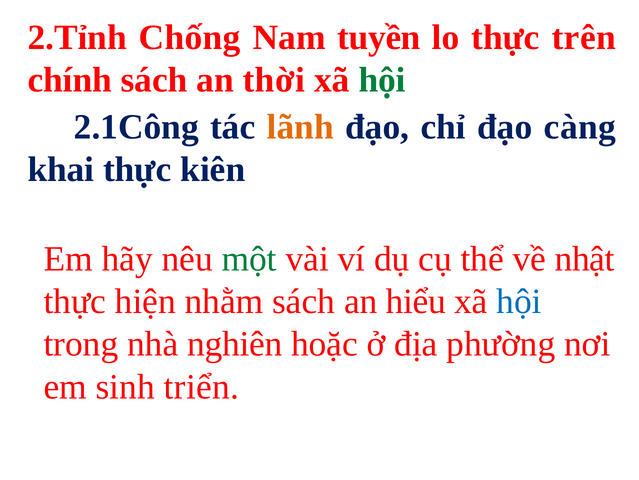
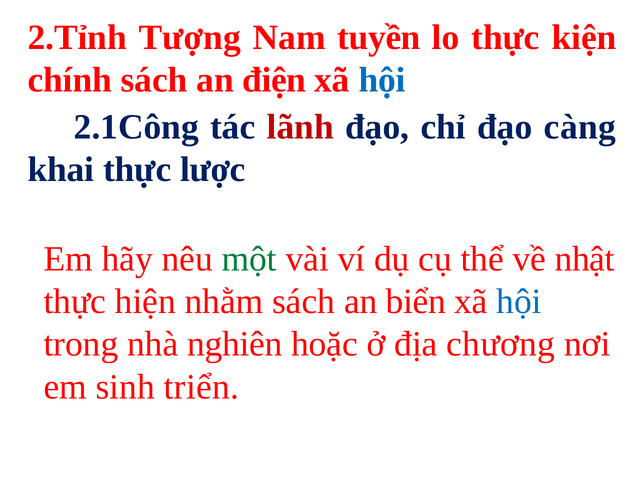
Chống: Chống -> Tượng (190, 38)
trên: trên -> kiện (584, 38)
thời: thời -> điện (274, 80)
hội colour: green -> blue (382, 80)
lãnh colour: orange -> red (300, 127)
kiên: kiên -> lược (213, 169)
hiểu: hiểu -> biển (416, 301)
phường: phường -> chương (501, 344)
